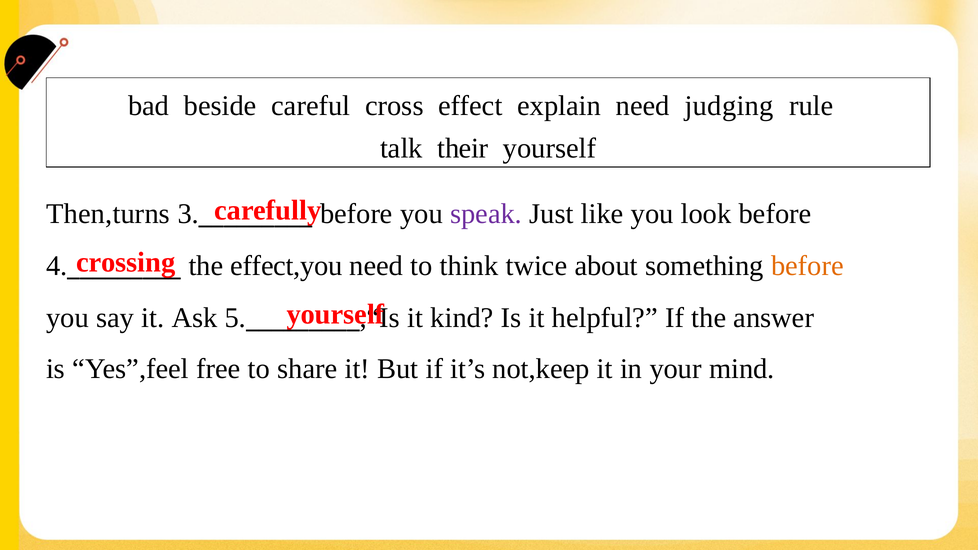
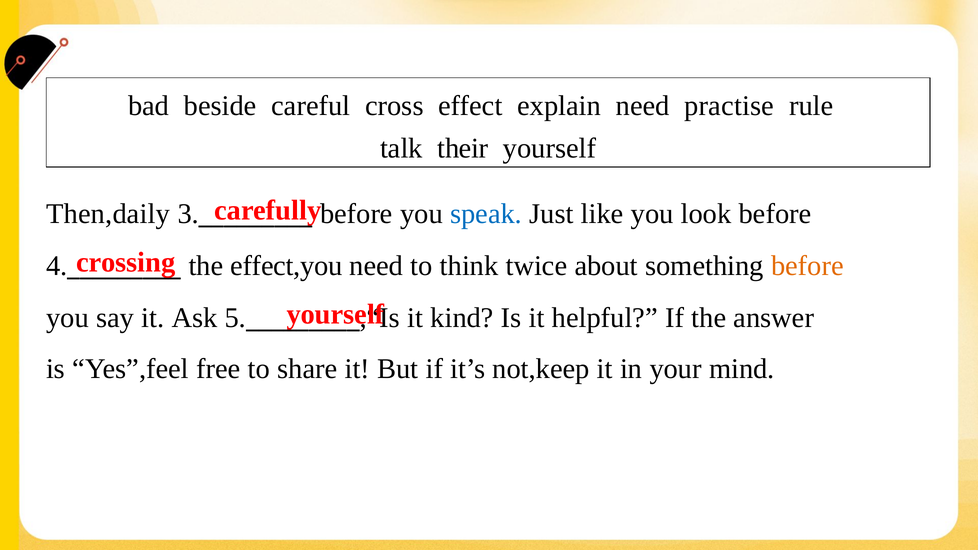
judging: judging -> practise (729, 106)
Then,turns: Then,turns -> Then,daily (108, 214)
speak colour: purple -> blue (486, 214)
